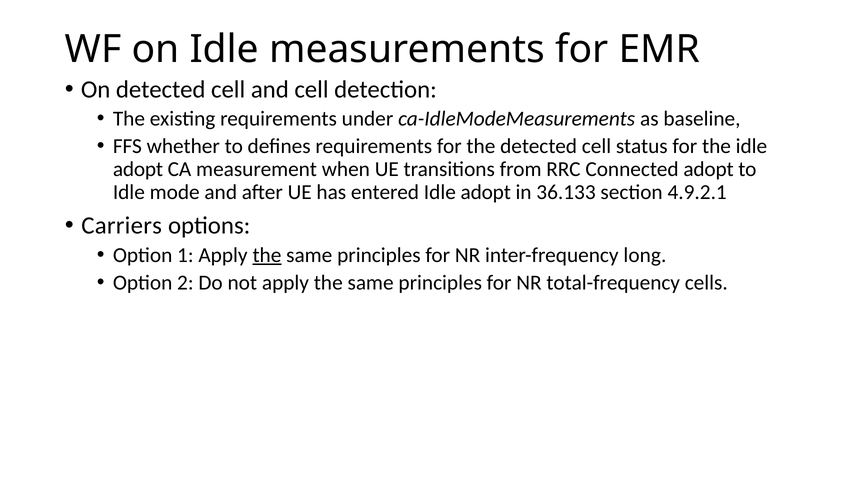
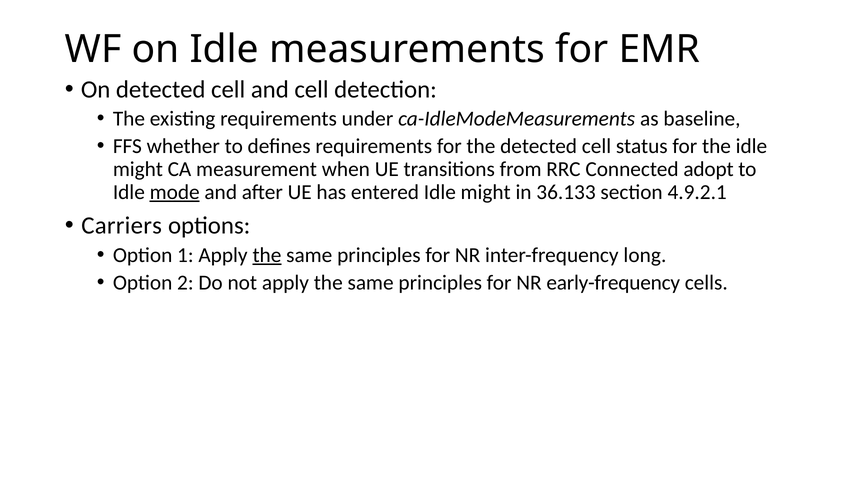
adopt: adopt -> might (138, 169)
mode underline: none -> present (175, 192)
entered Idle adopt: adopt -> might (486, 192)
total-frequency: total-frequency -> early-frequency (613, 283)
